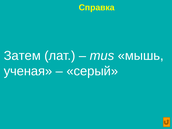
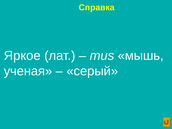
Затем: Затем -> Яркое (22, 56)
